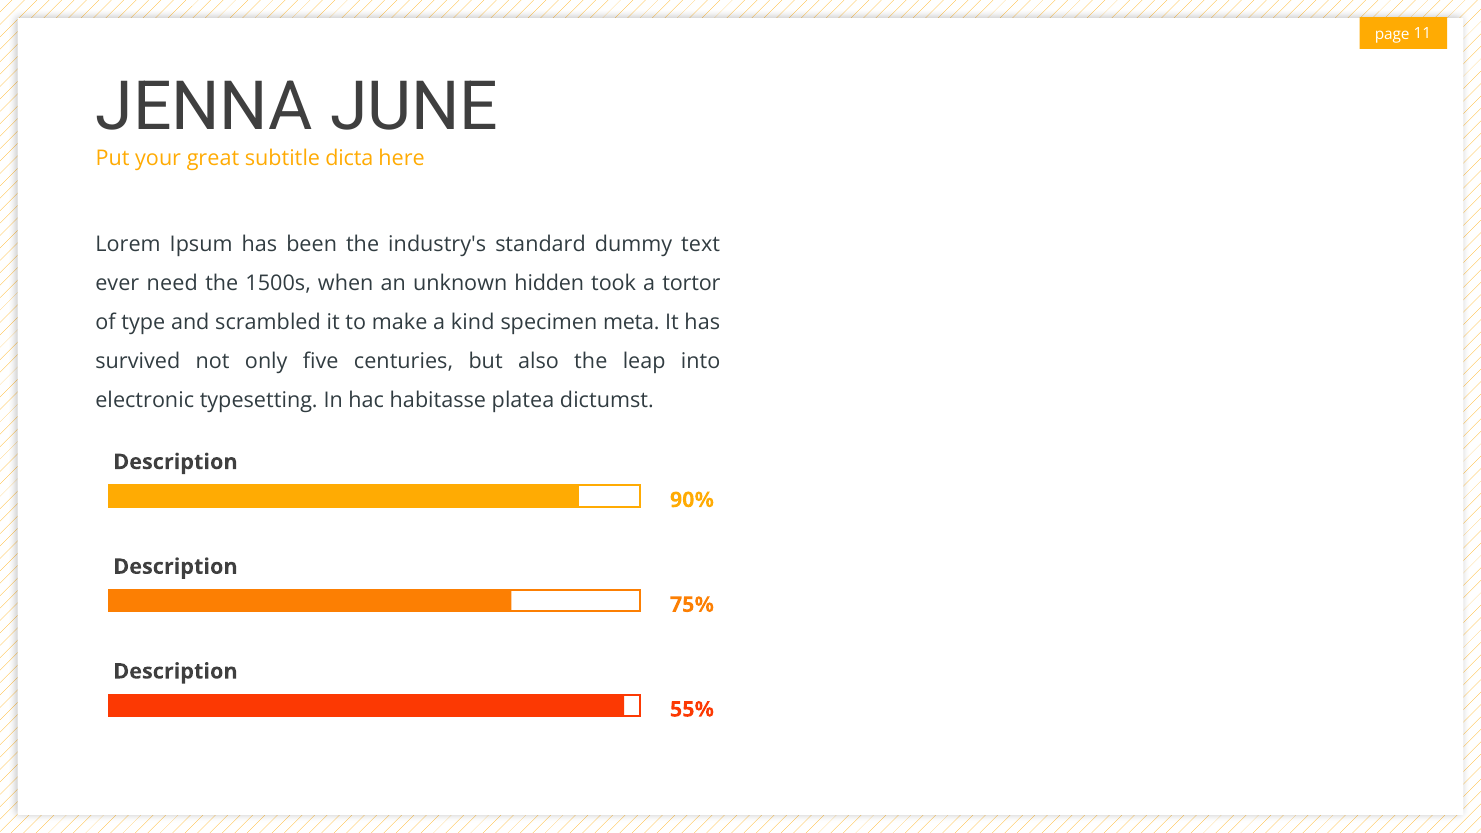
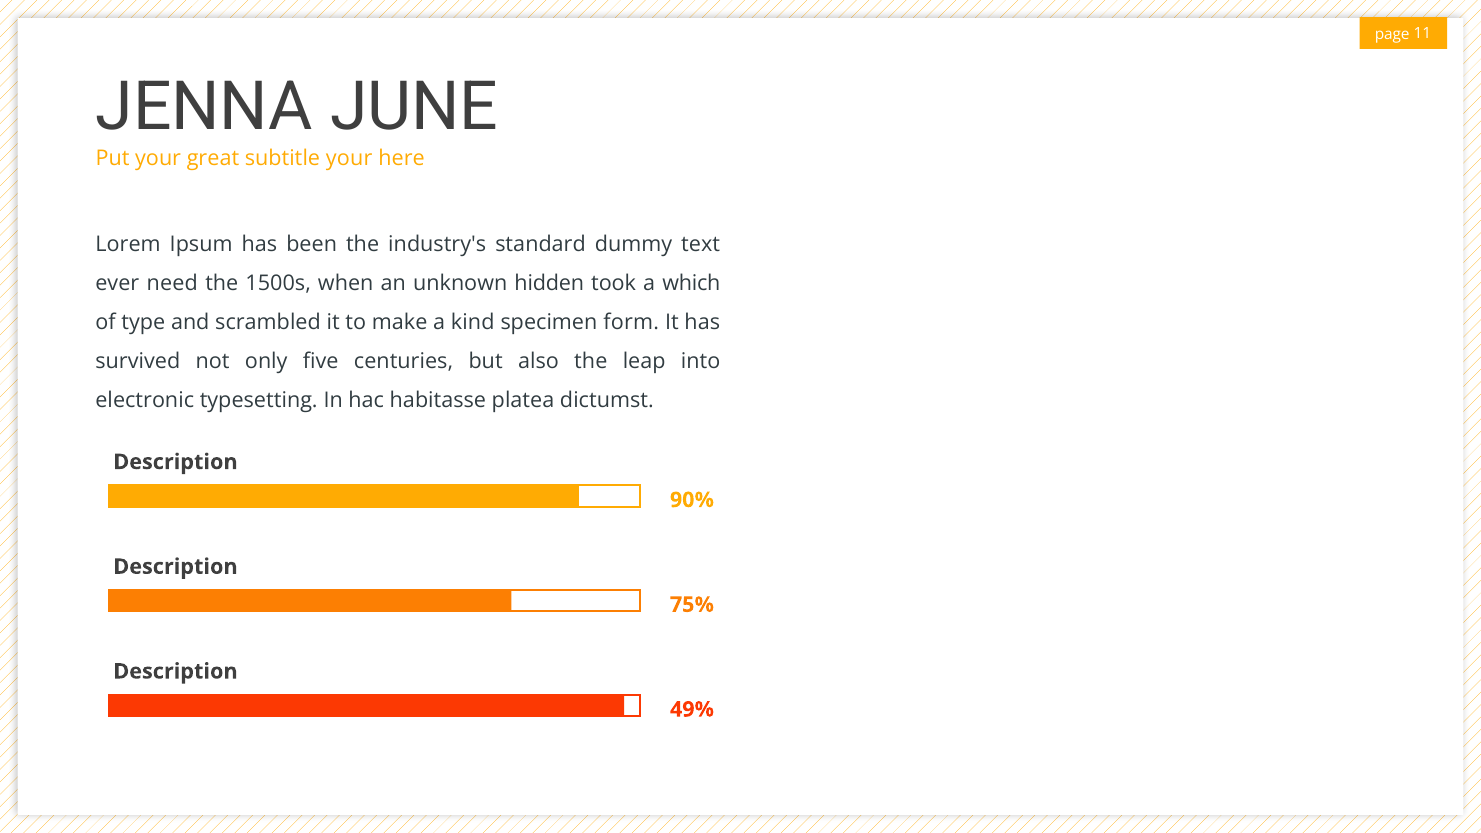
subtitle dicta: dicta -> your (349, 158)
tortor: tortor -> which (691, 284)
meta: meta -> form (631, 322)
55%: 55% -> 49% (692, 710)
